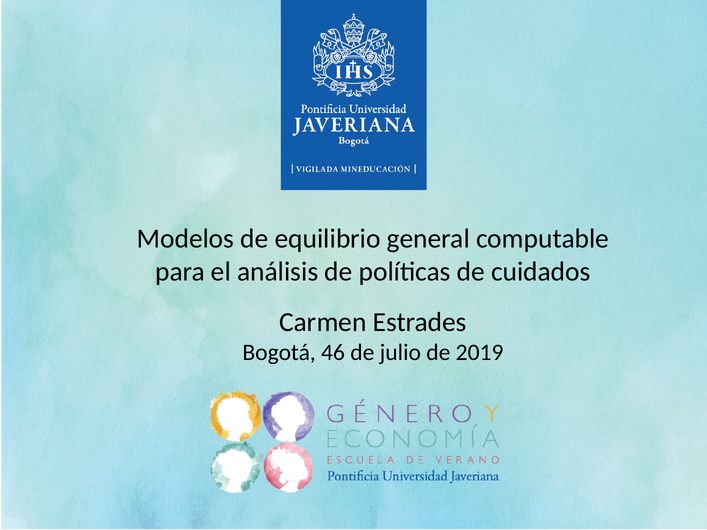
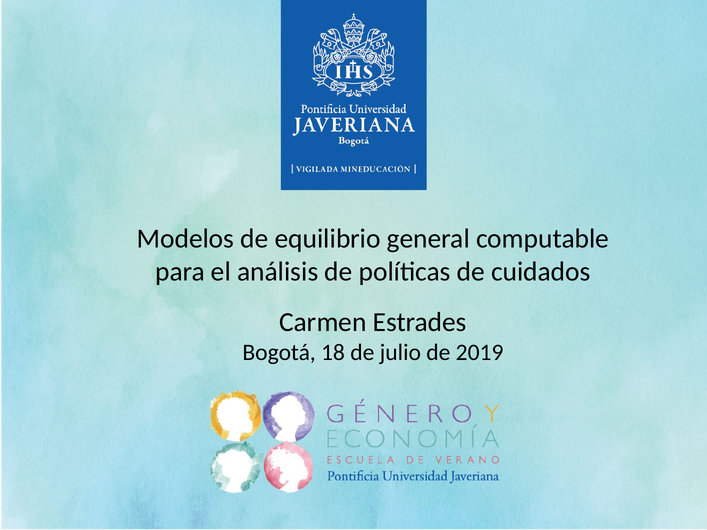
46: 46 -> 18 (333, 353)
